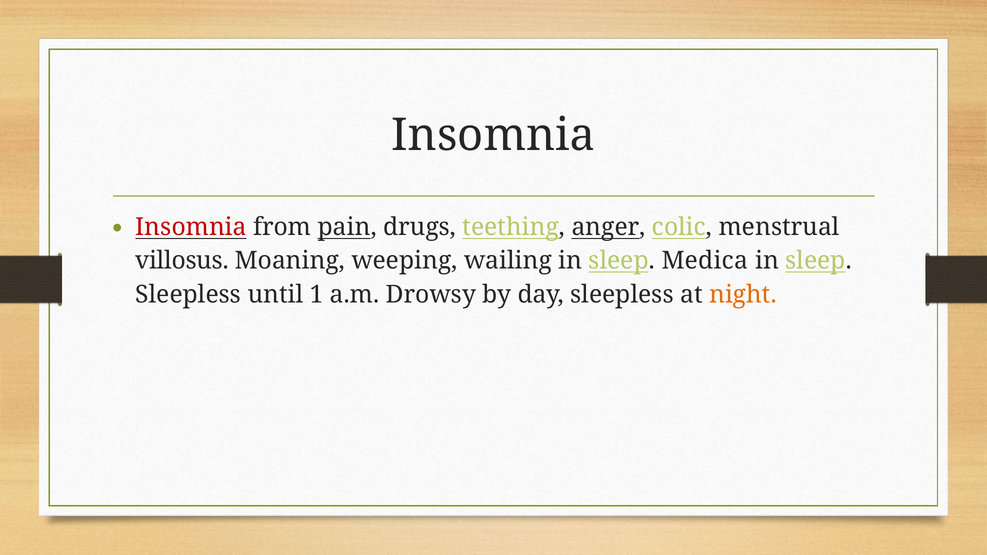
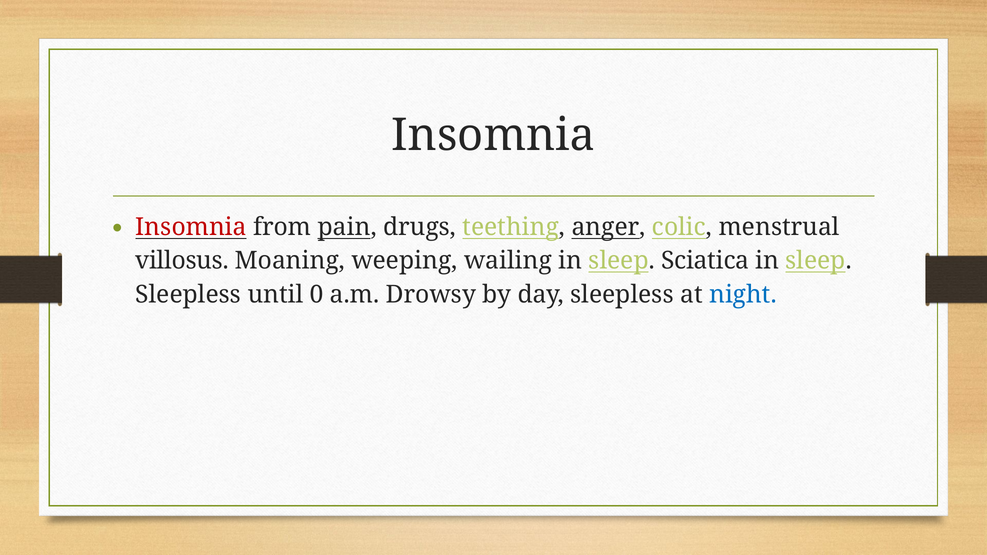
Medica: Medica -> Sciatica (705, 261)
1: 1 -> 0 (317, 295)
night colour: orange -> blue (743, 295)
